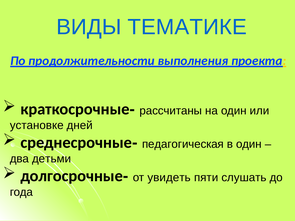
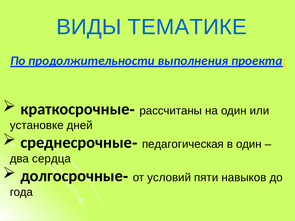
детьми: детьми -> сердца (52, 159)
увидеть: увидеть -> условий (169, 178)
слушать: слушать -> навыков (244, 178)
